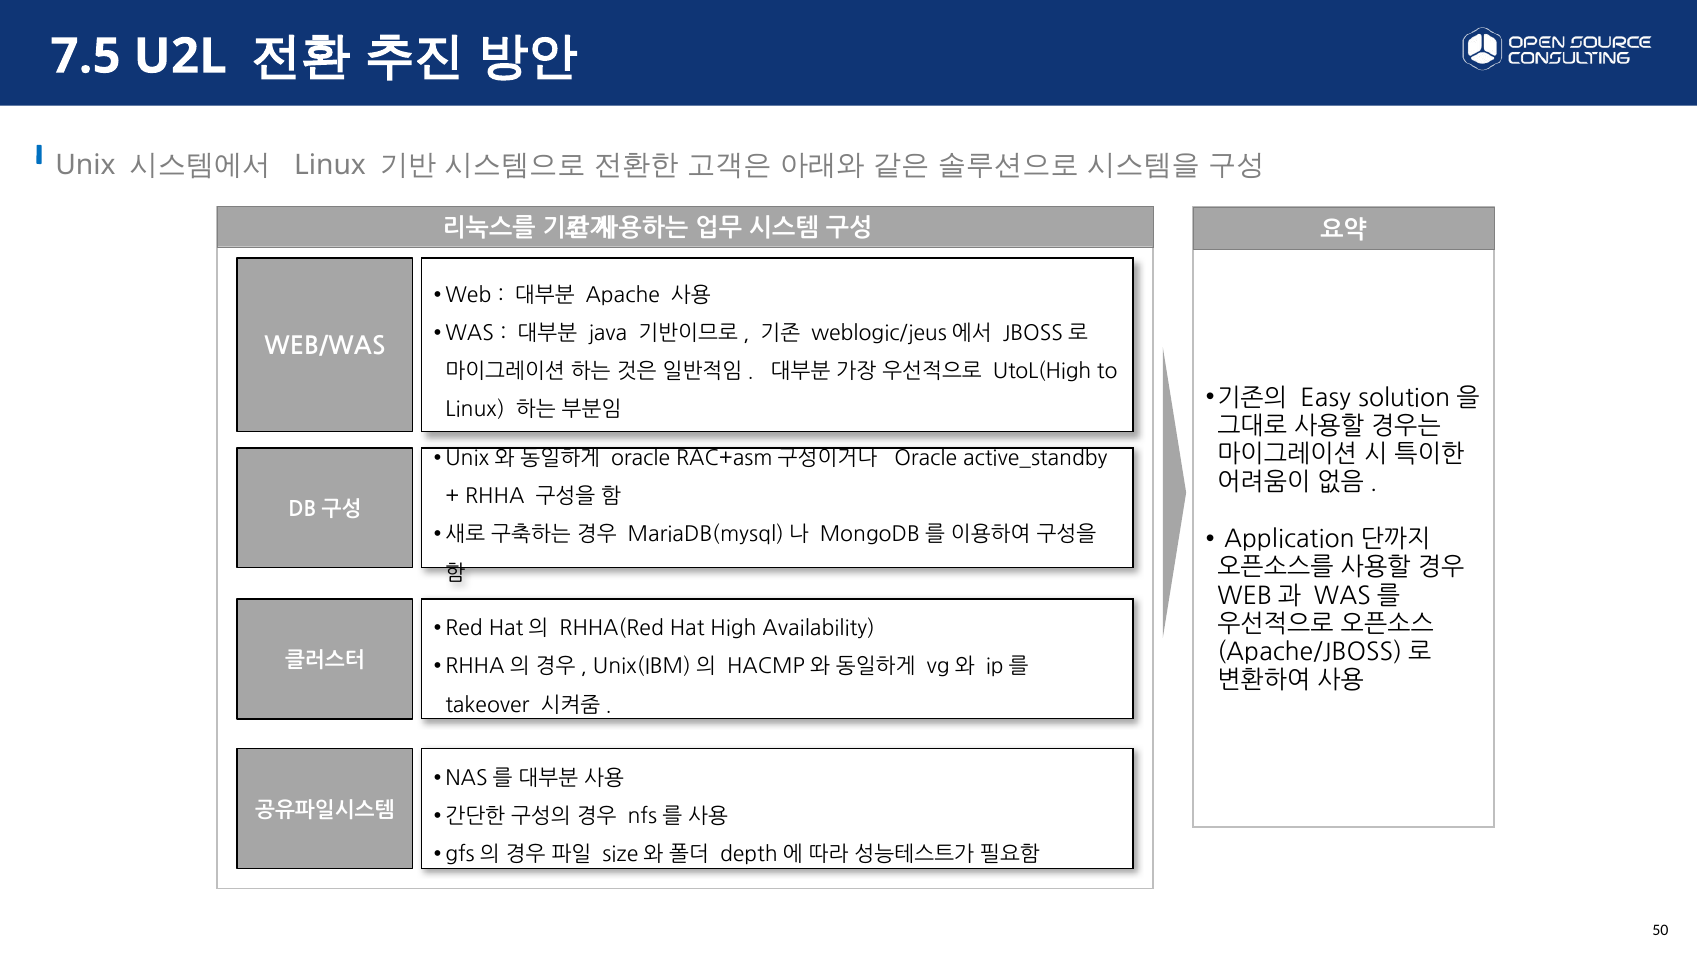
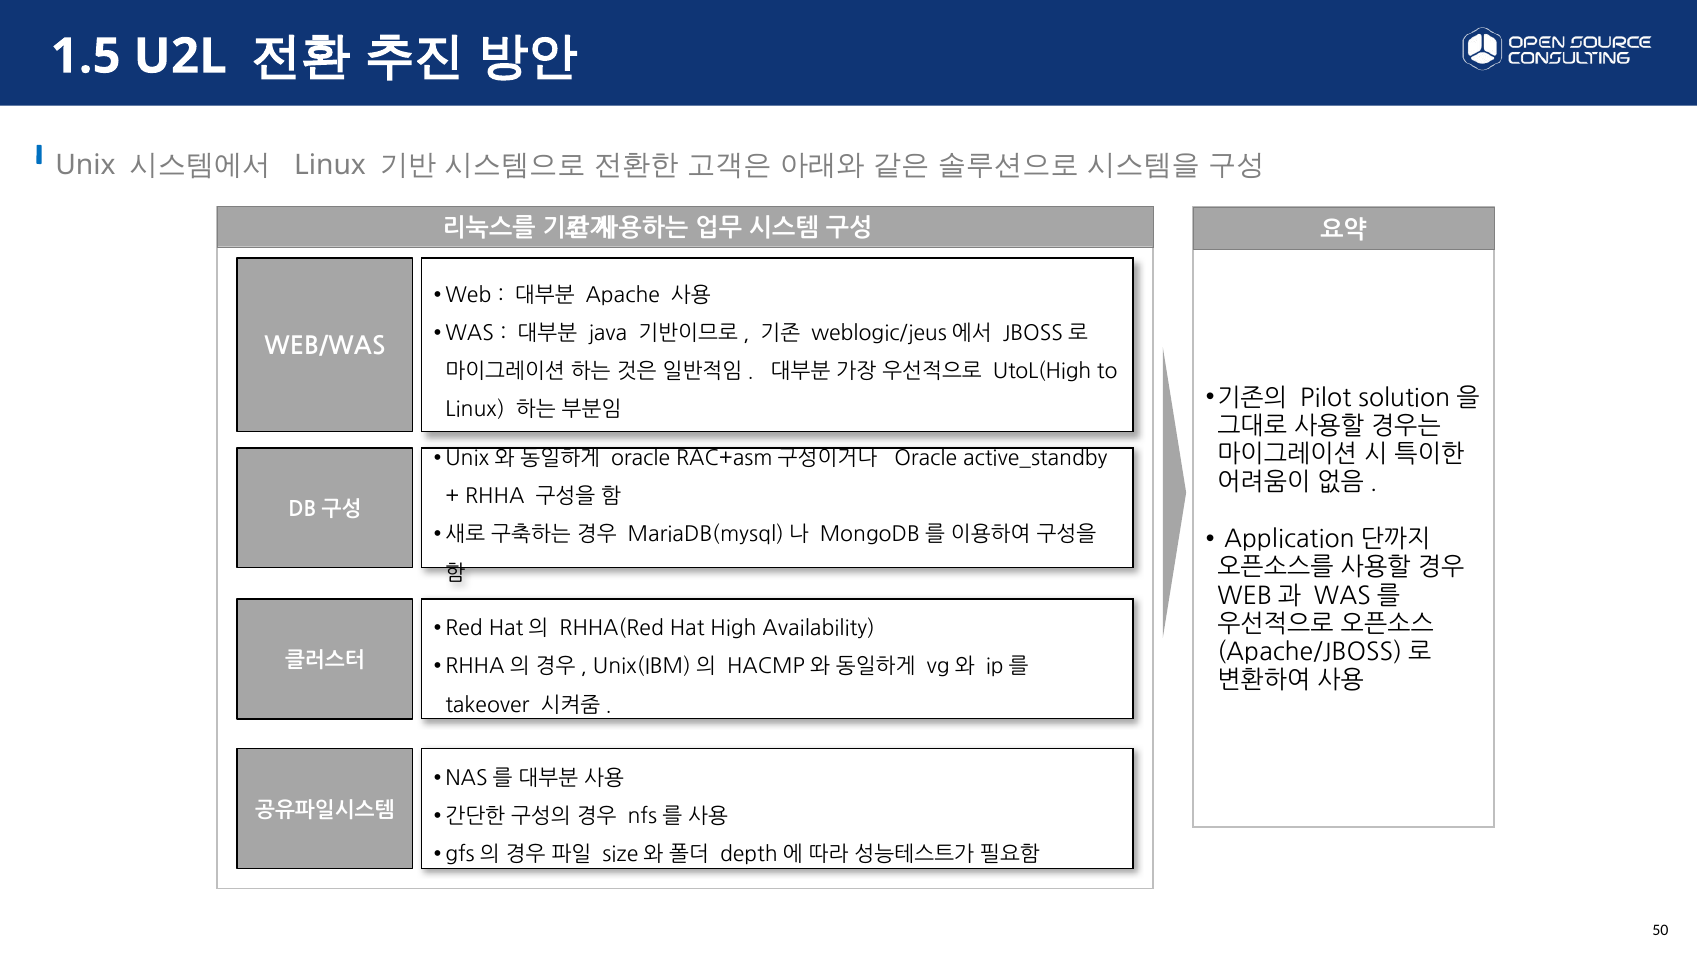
7.5: 7.5 -> 1.5 (86, 56)
Easy: Easy -> Pilot (1326, 398)
